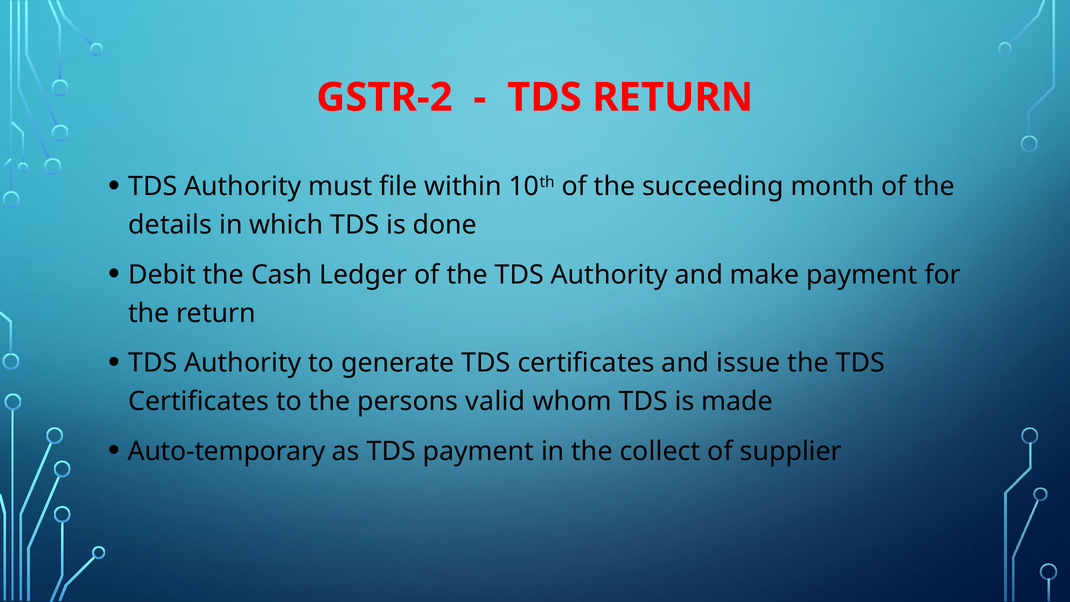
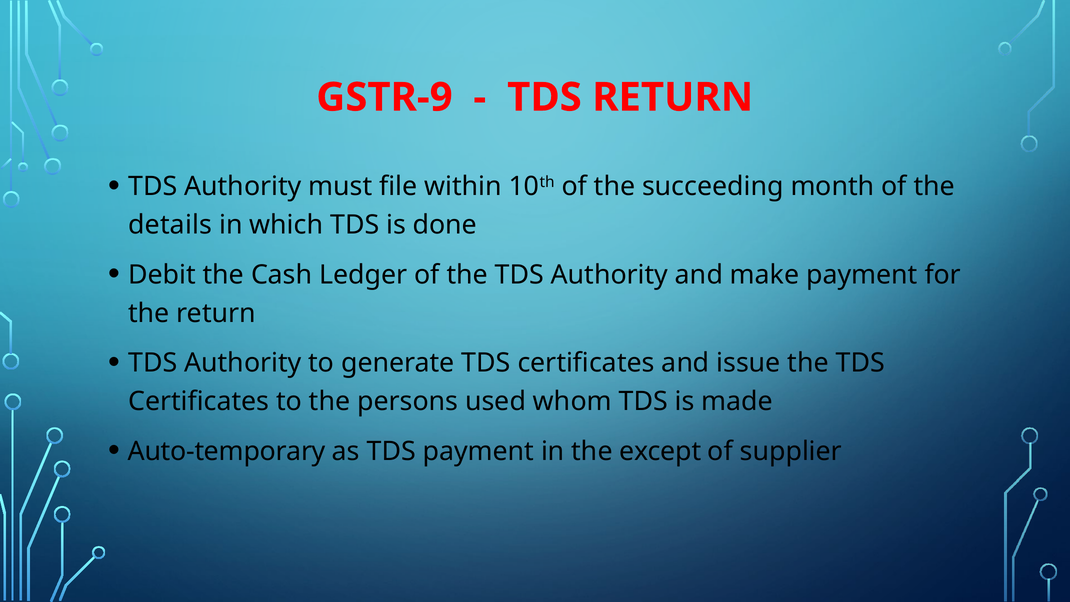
GSTR-2: GSTR-2 -> GSTR-9 (384, 97)
valid: valid -> used (496, 401)
collect: collect -> except (660, 451)
